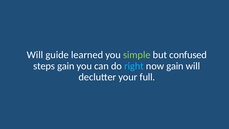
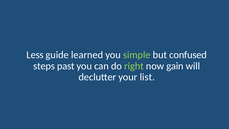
Will: Will -> Less (35, 55)
steps gain: gain -> past (66, 66)
right colour: light blue -> light green (134, 66)
full: full -> list (147, 77)
